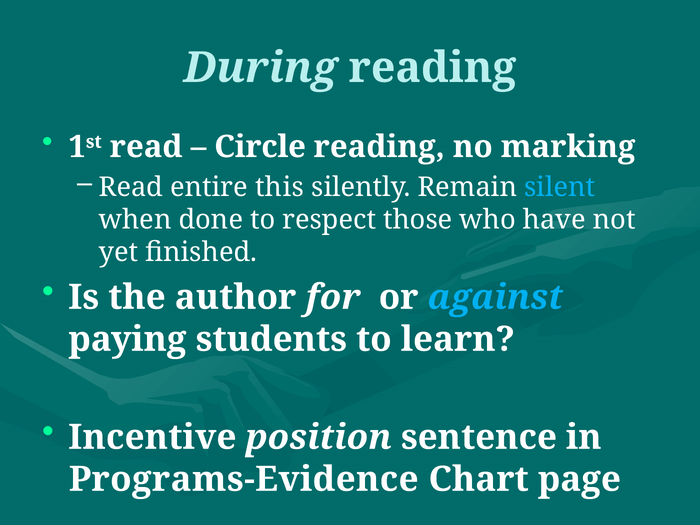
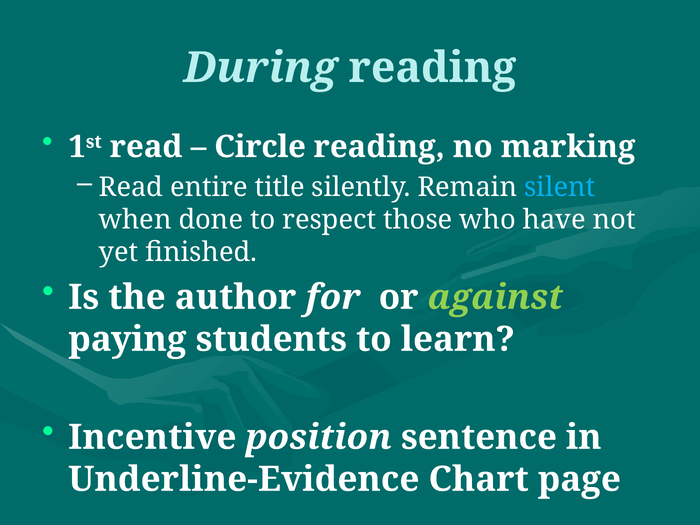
this: this -> title (280, 187)
against colour: light blue -> light green (495, 297)
Programs-Evidence: Programs-Evidence -> Underline-Evidence (244, 479)
